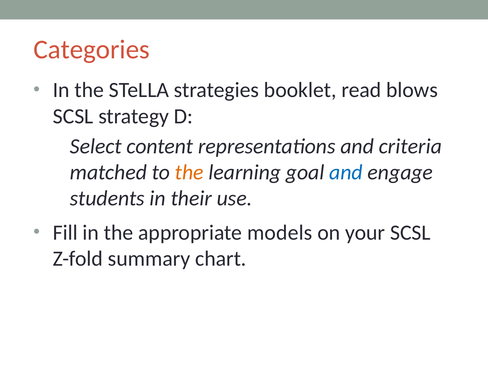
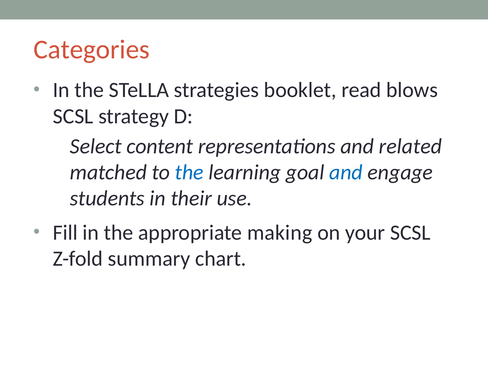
criteria: criteria -> related (410, 146)
the colour: orange -> blue (189, 172)
models: models -> making (280, 233)
